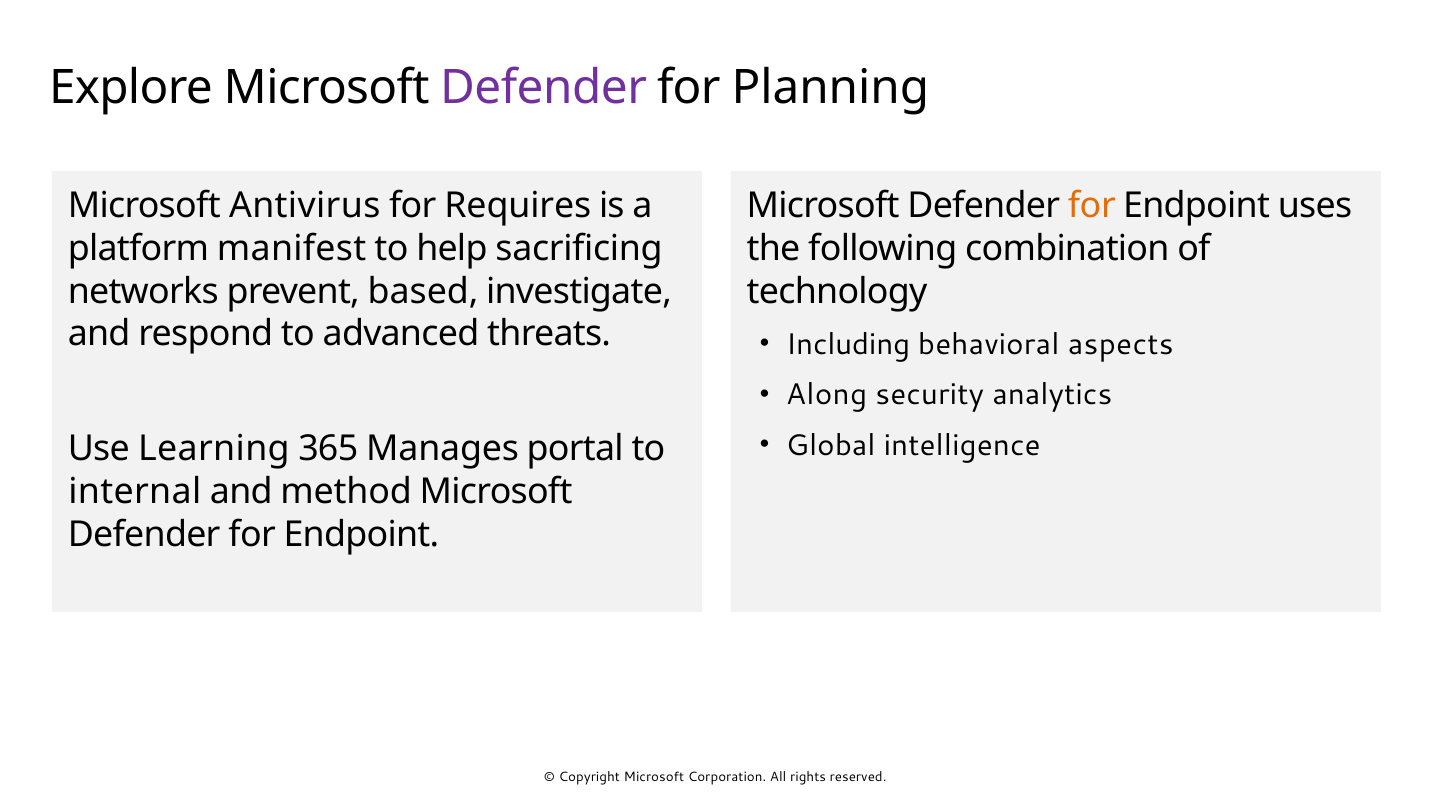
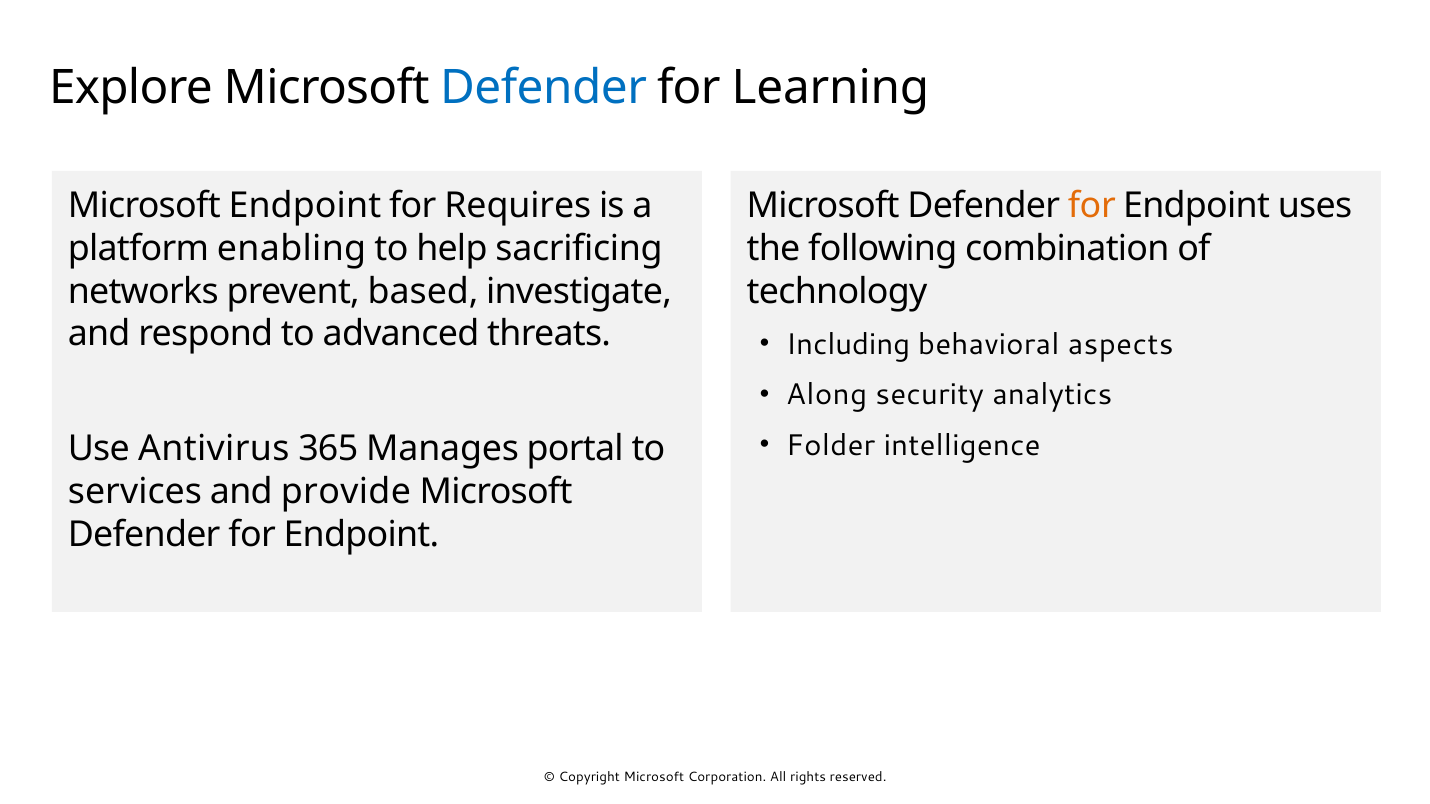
Defender colour: purple -> blue (544, 88)
Planning: Planning -> Learning (830, 88)
Microsoft Antivirus: Antivirus -> Endpoint (305, 206)
manifest: manifest -> enabling (292, 248)
Global: Global -> Folder (831, 446)
Learning: Learning -> Antivirus (214, 449)
internal: internal -> services (135, 492)
method: method -> provide (346, 492)
